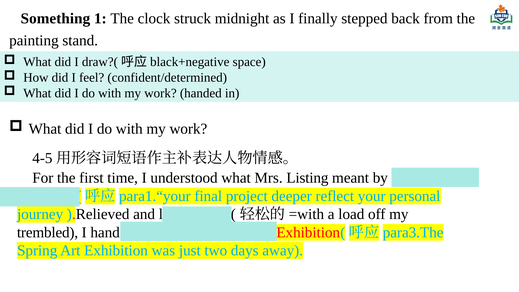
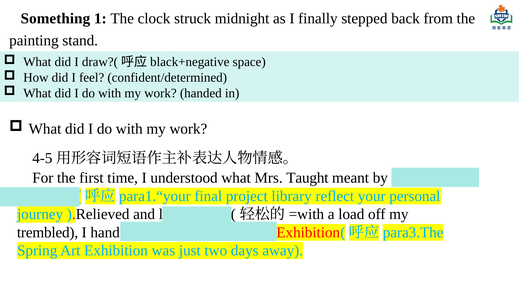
Listing: Listing -> Taught (307, 178)
deeper: deeper -> library (292, 196)
